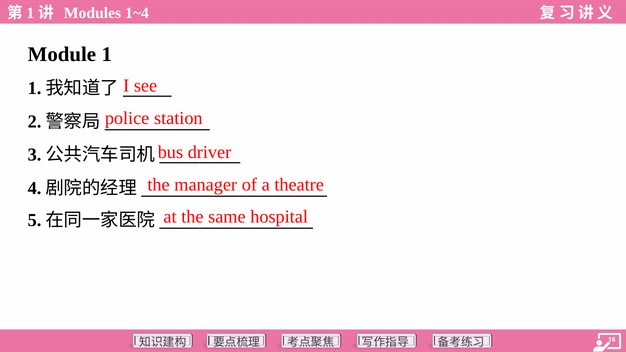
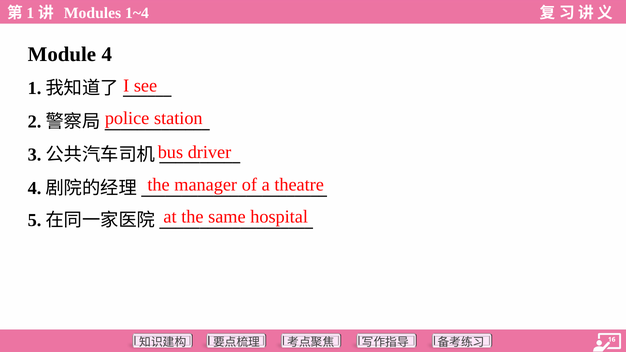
Module 1: 1 -> 4 (107, 55)
